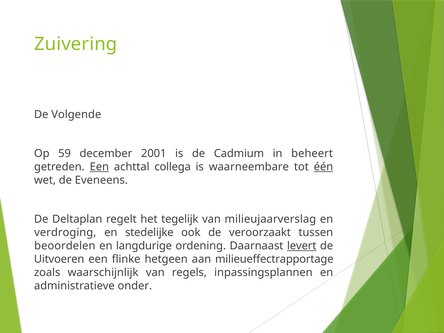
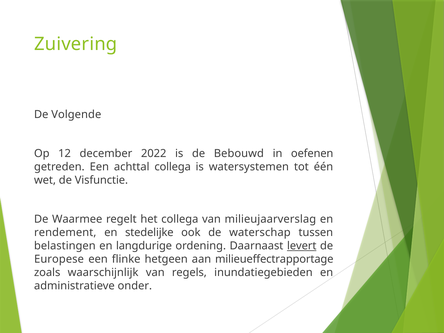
59: 59 -> 12 (65, 154)
2001: 2001 -> 2022 (154, 154)
Cadmium: Cadmium -> Bebouwd (239, 154)
beheert: beheert -> oefenen (312, 154)
Een underline: present -> none (99, 167)
waarneembare: waarneembare -> watersystemen (249, 167)
één underline: present -> none (323, 167)
Eveneens: Eveneens -> Visfunctie (101, 180)
Deltaplan: Deltaplan -> Waarmee (77, 219)
het tegelijk: tegelijk -> collega (180, 219)
verdroging: verdroging -> rendement (65, 232)
veroorzaakt: veroorzaakt -> waterschap (260, 232)
beoordelen: beoordelen -> belastingen (65, 246)
Uitvoeren: Uitvoeren -> Europese (59, 259)
inpassingsplannen: inpassingsplannen -> inundatiegebieden (263, 272)
